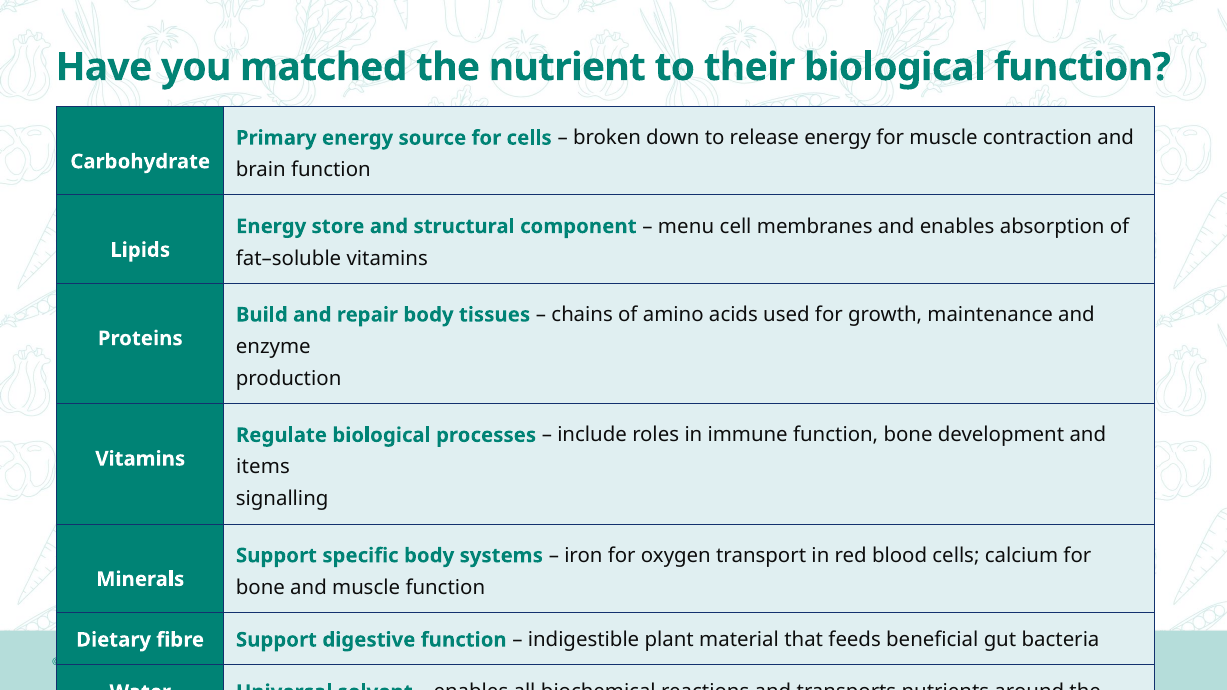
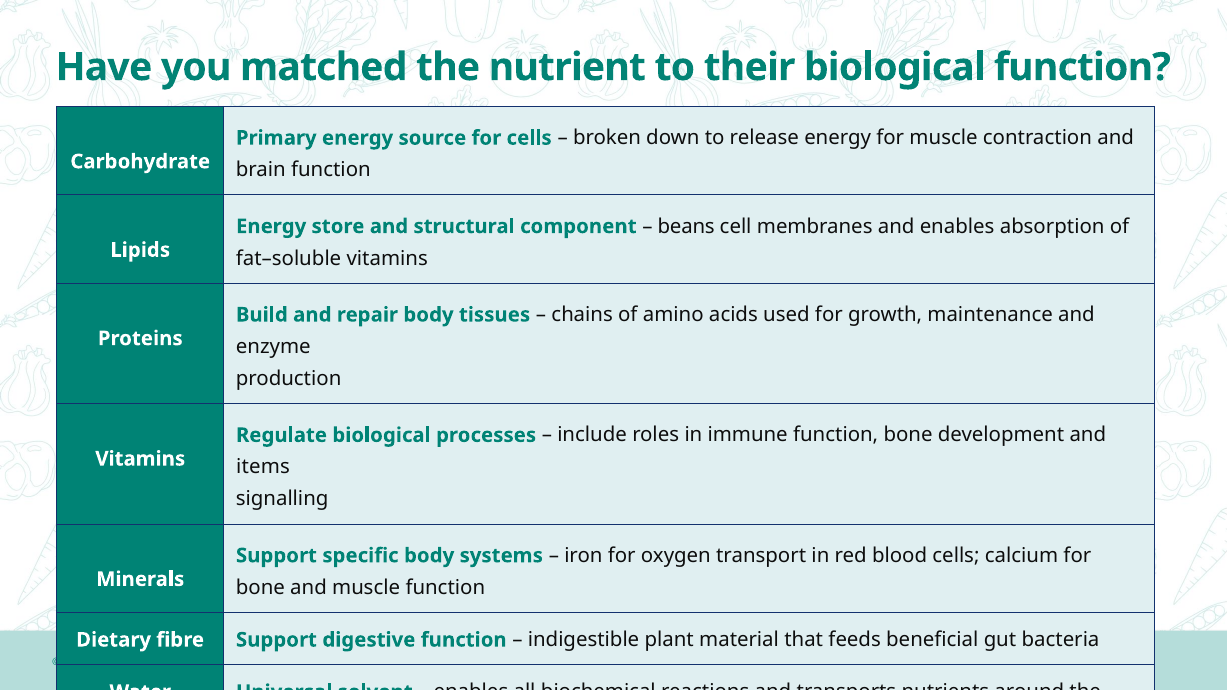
menu: menu -> beans (686, 226)
